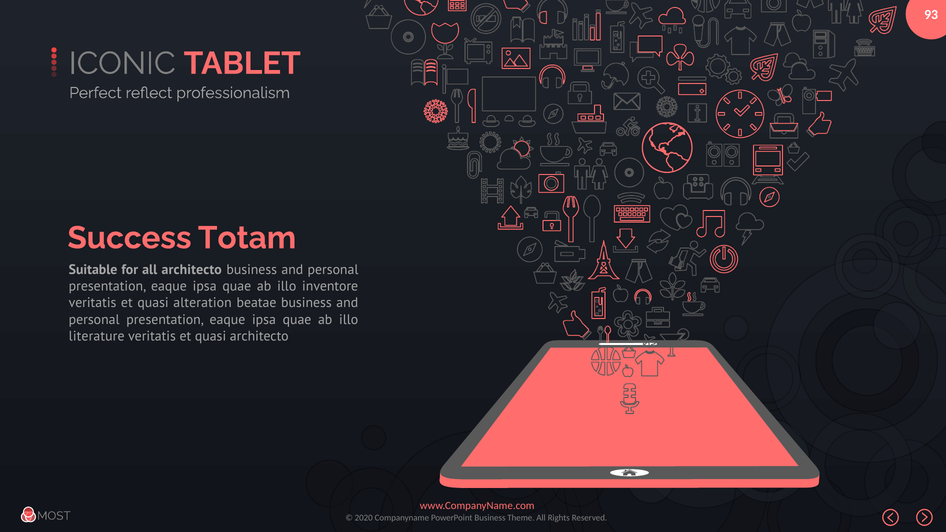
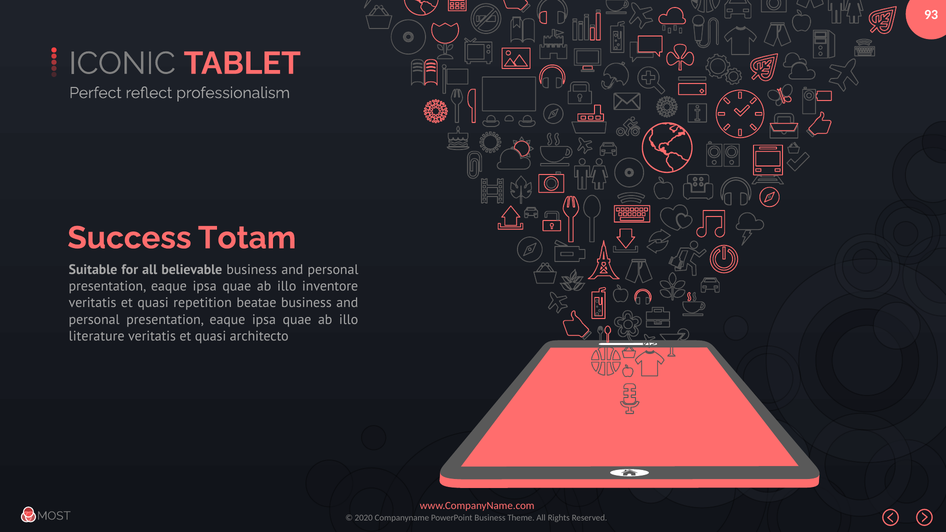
all architecto: architecto -> believable (192, 270)
alteration: alteration -> repetition (203, 303)
